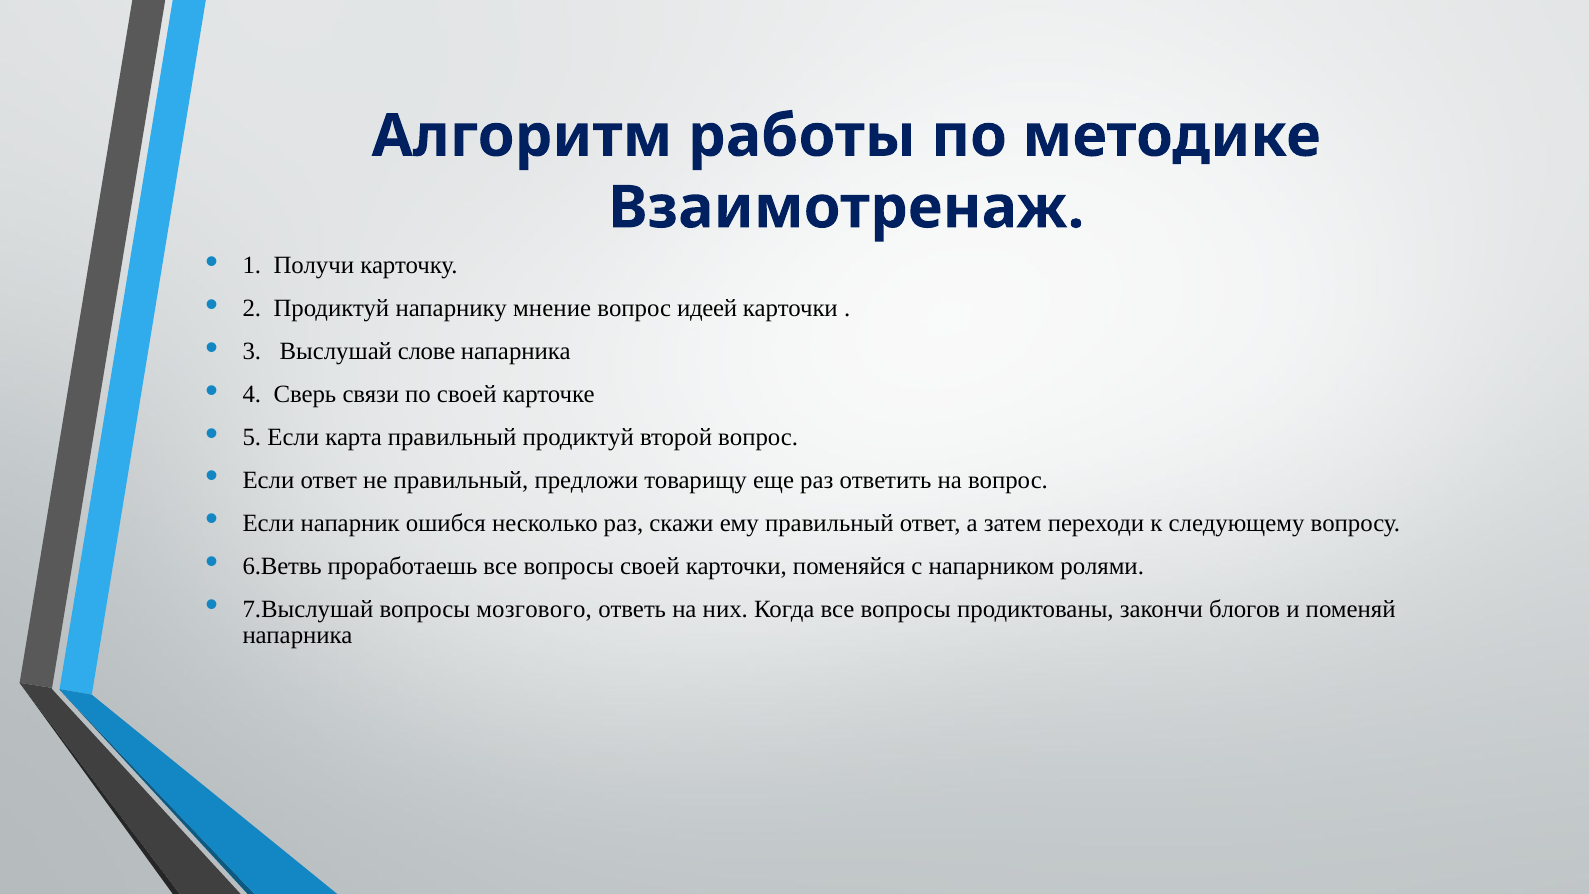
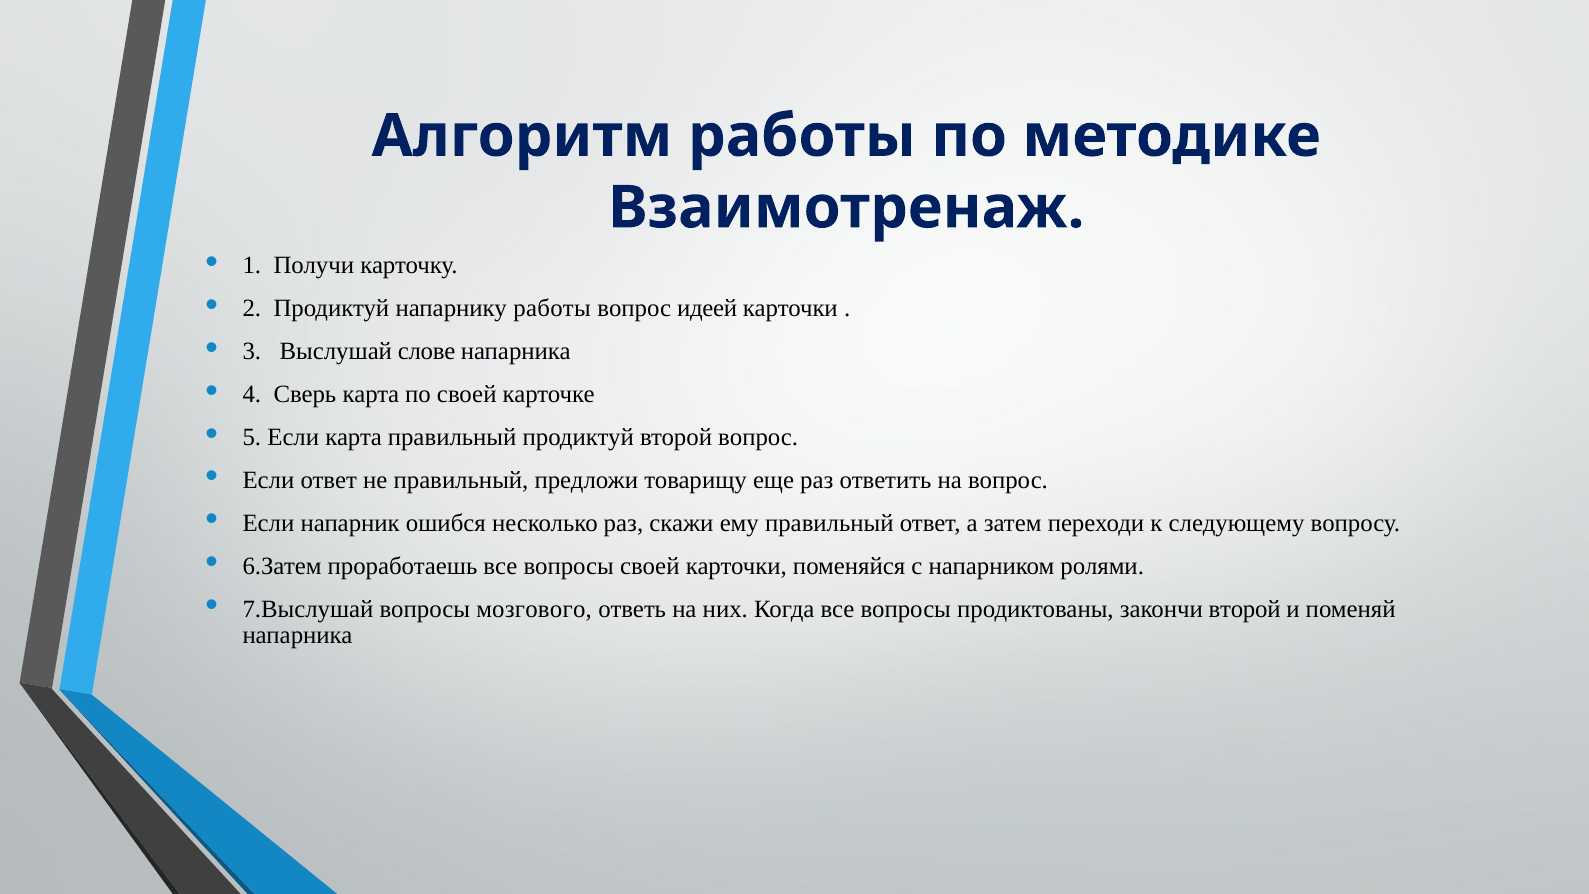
напарнику мнение: мнение -> работы (552, 309)
Сверь связи: связи -> карта (371, 394)
6.Ветвь: 6.Ветвь -> 6.Затем (282, 566)
закончи блогов: блогов -> второй (1245, 609)
